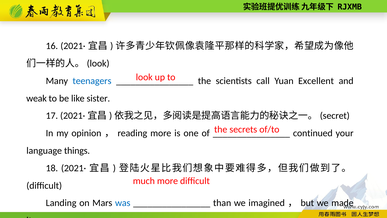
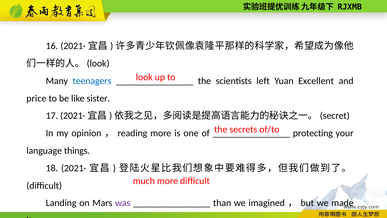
call: call -> left (263, 81)
weak: weak -> price (36, 98)
continued: continued -> protecting (313, 133)
was colour: blue -> purple (123, 203)
